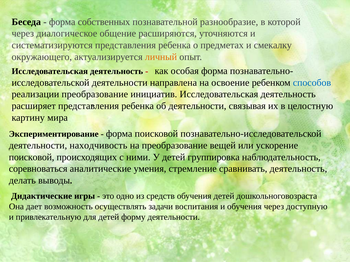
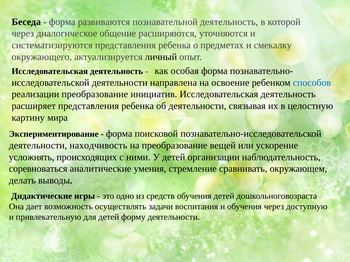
собственных: собственных -> развиваются (104, 22)
познавательной разнообразие: разнообразие -> деятельность (229, 22)
личный colour: orange -> black (161, 57)
поисковой: поисковой -> усложнять (32, 157)
группировка: группировка -> организации (214, 157)
сравнивать деятельность: деятельность -> окружающем (298, 169)
